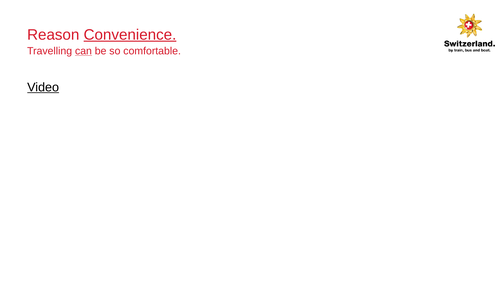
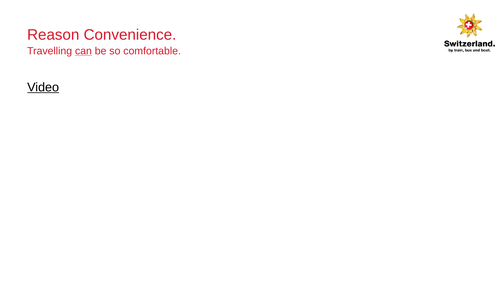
Convenience underline: present -> none (130, 35)
